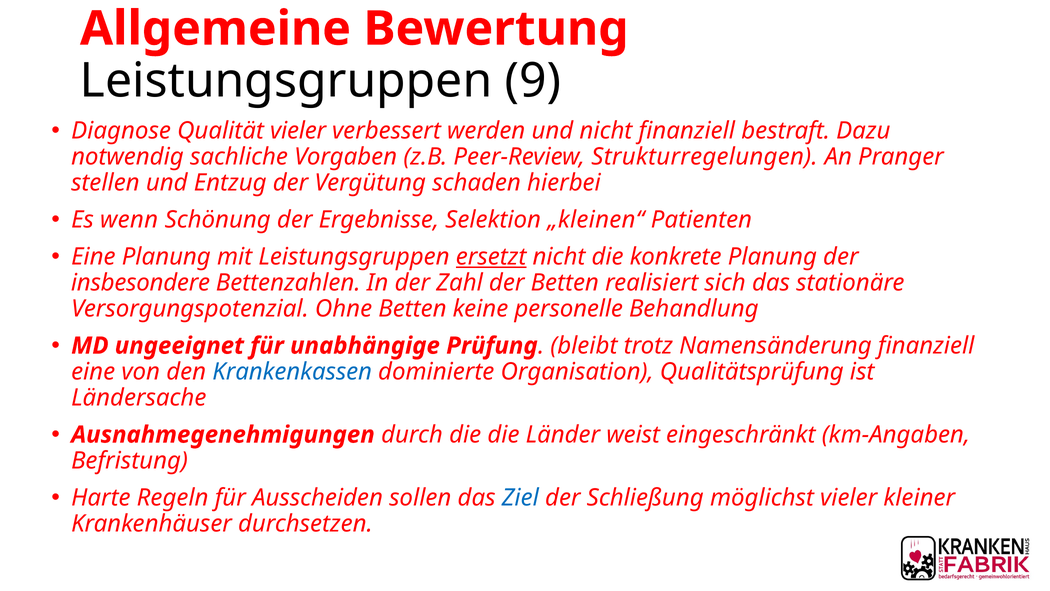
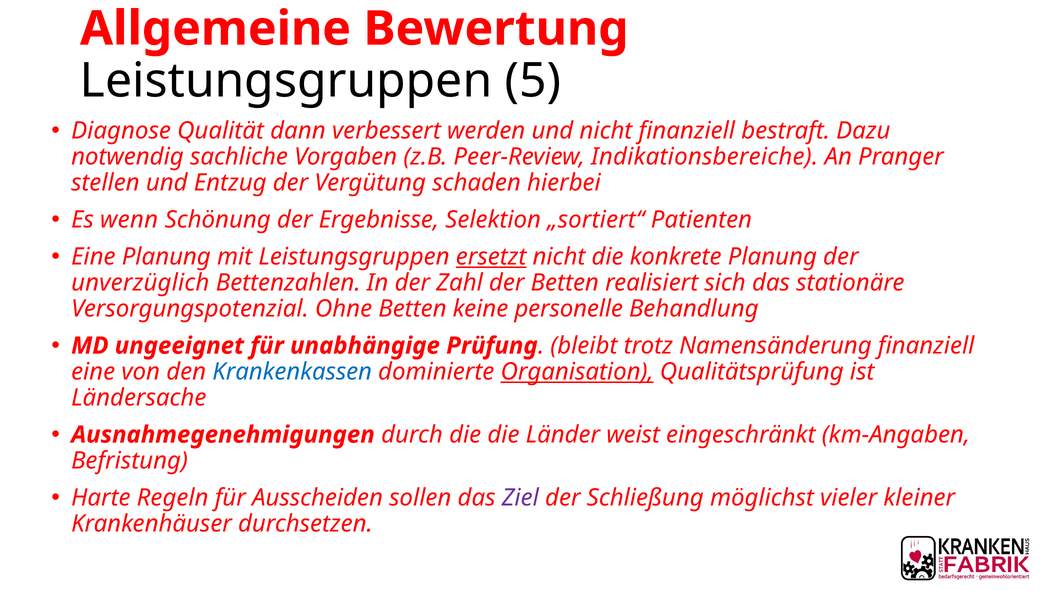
9: 9 -> 5 (533, 81)
Qualität vieler: vieler -> dann (298, 131)
Strukturregelungen: Strukturregelungen -> Indikationsbereiche (704, 157)
„kleinen“: „kleinen“ -> „sortiert“ (596, 220)
insbesondere: insbesondere -> unverzüglich (140, 283)
Organisation underline: none -> present (577, 372)
Ziel colour: blue -> purple (520, 497)
